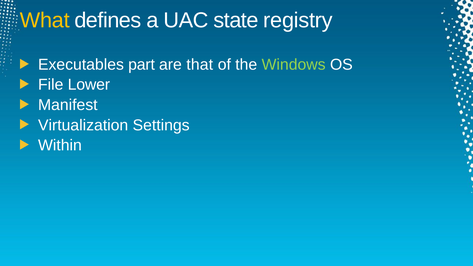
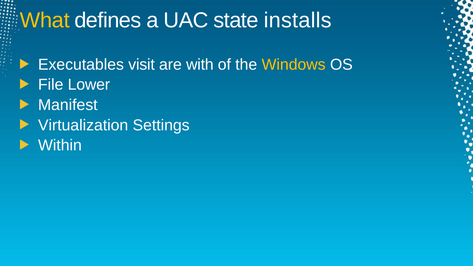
registry: registry -> installs (298, 20)
part: part -> visit (142, 65)
that: that -> with (200, 65)
Windows colour: light green -> yellow (294, 65)
